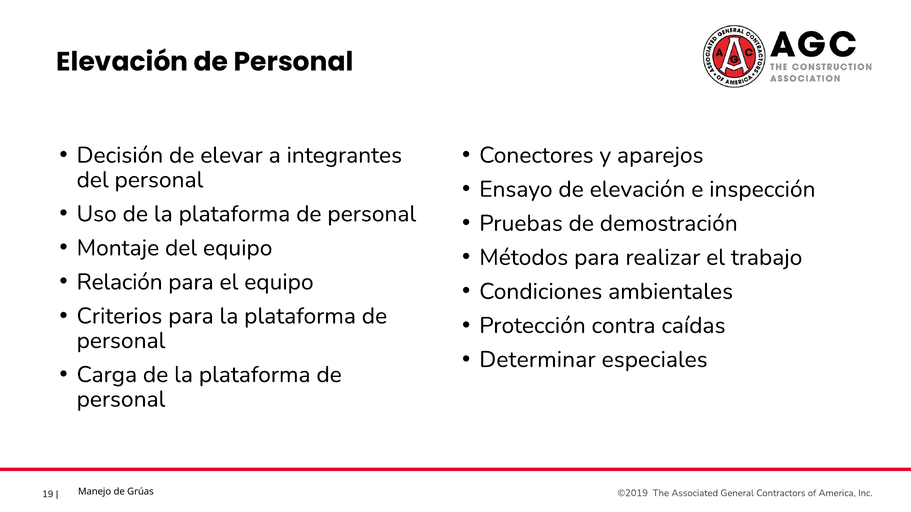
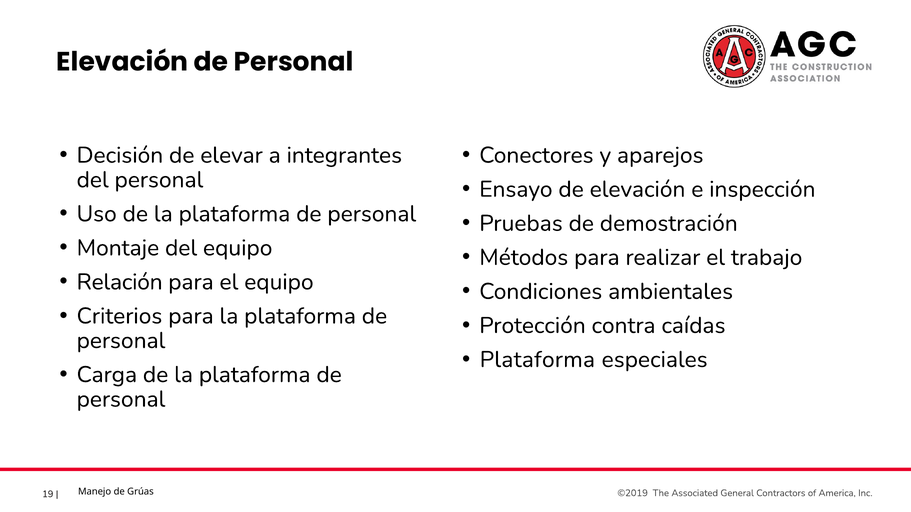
Determinar: Determinar -> Plataforma (537, 360)
